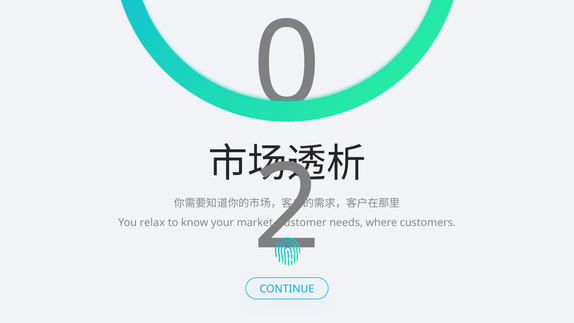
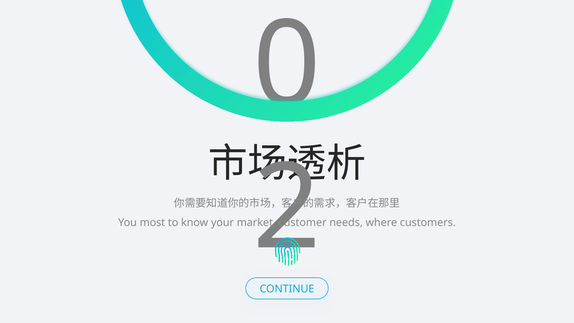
relax: relax -> most (152, 223)
